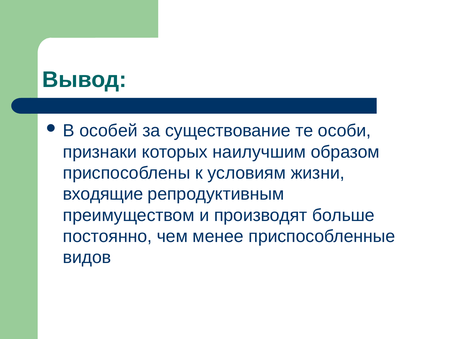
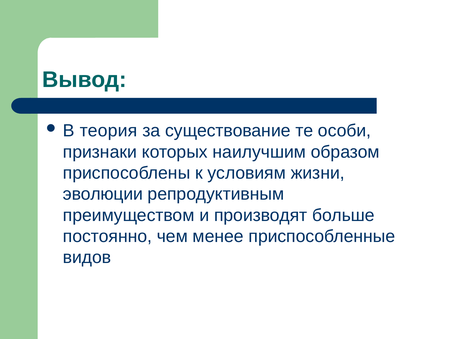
особей: особей -> теория (109, 131)
входящие: входящие -> эволюции (103, 194)
